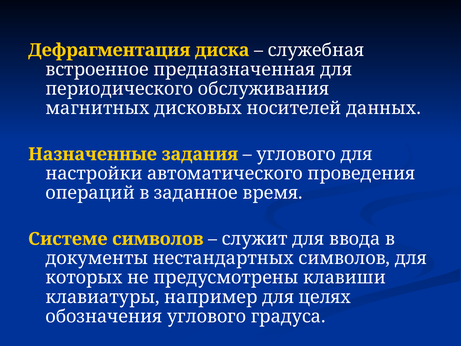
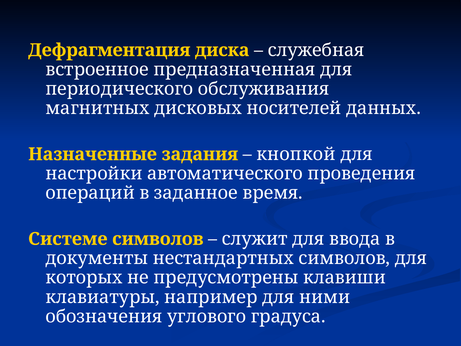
углового: углового -> кнопкой (296, 154)
целях: целях -> ними (325, 297)
